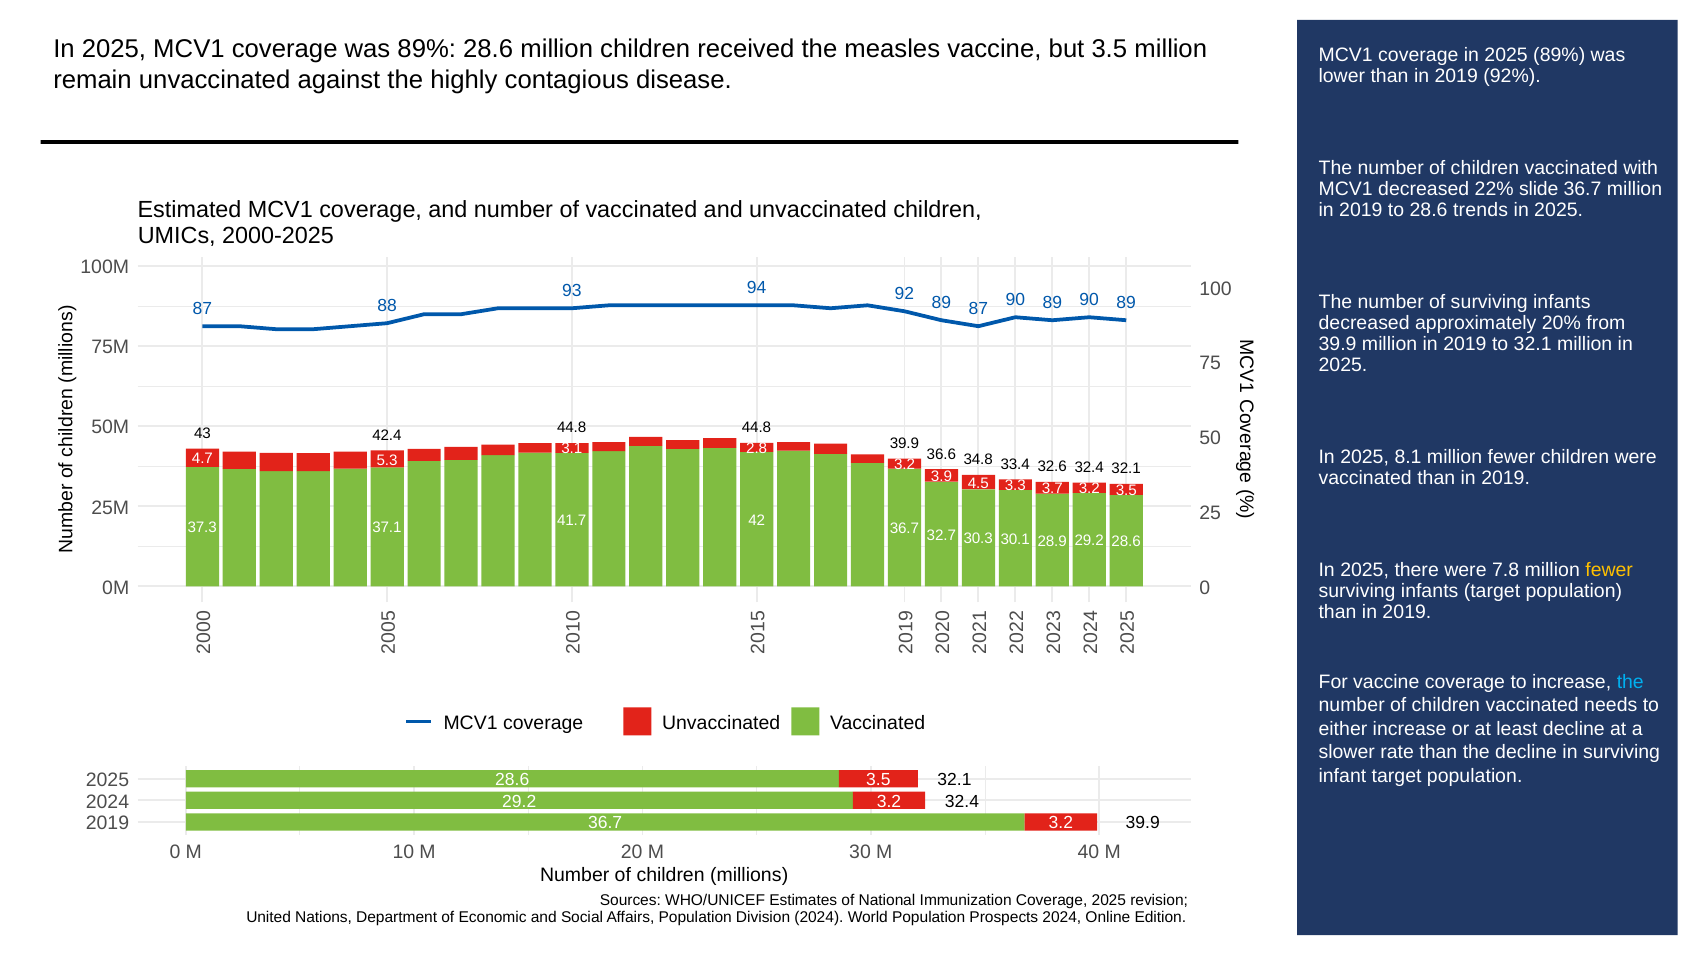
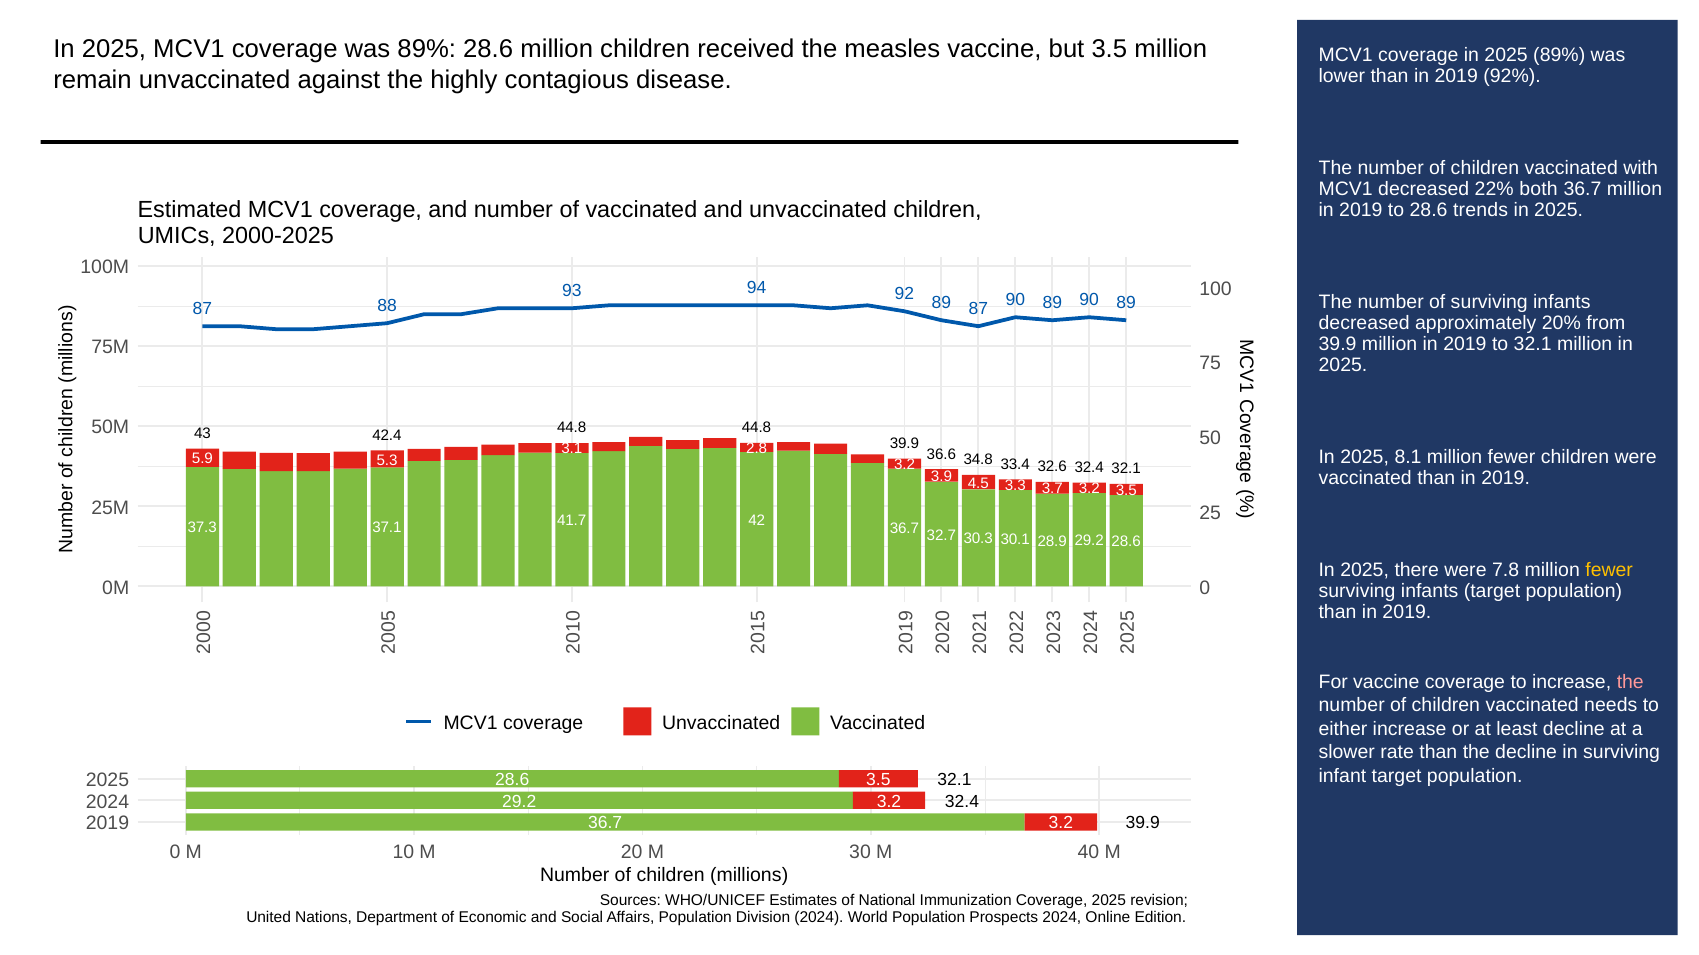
slide: slide -> both (1539, 189)
4.7: 4.7 -> 5.9 (202, 459)
the colour: light blue -> pink (1630, 683)
